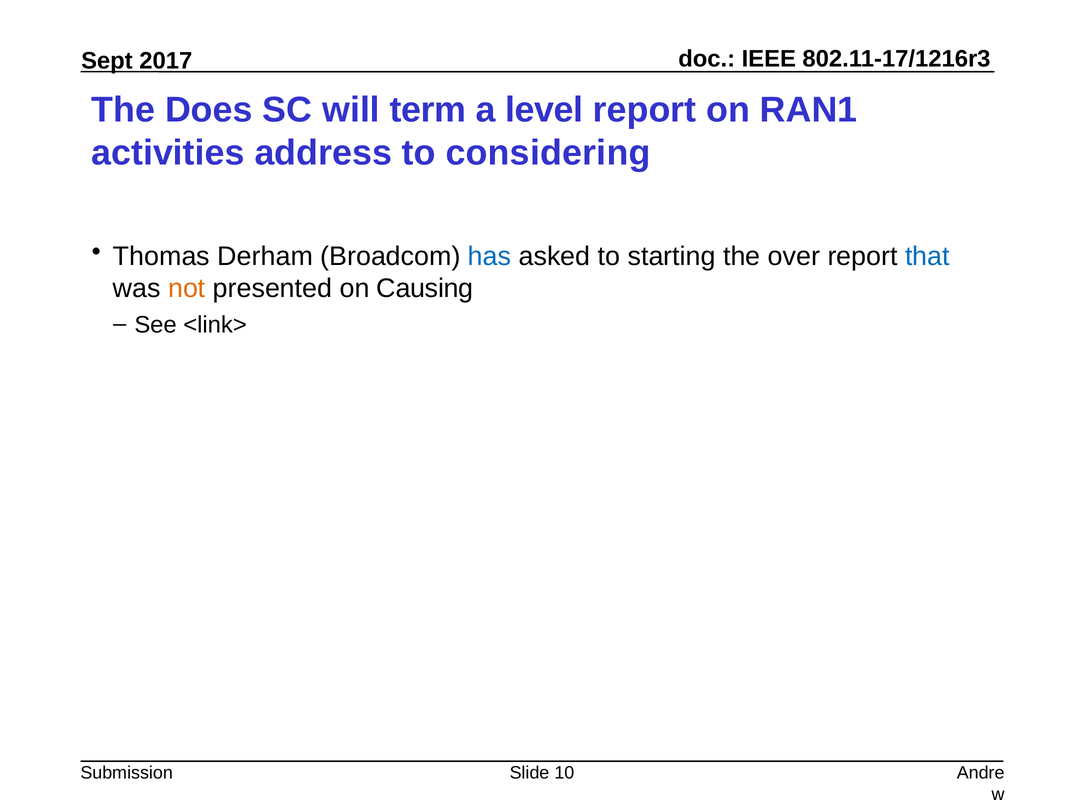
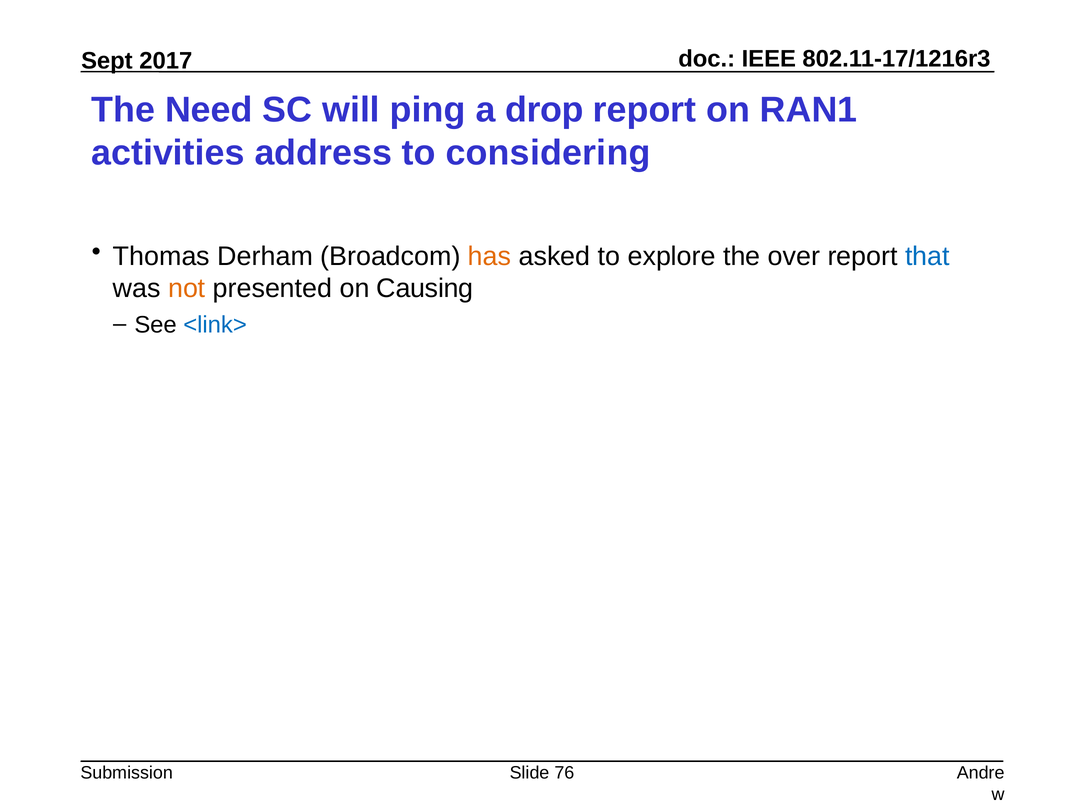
Does: Does -> Need (209, 110)
term: term -> ping (428, 110)
level: level -> drop (544, 110)
has colour: blue -> orange (490, 256)
starting: starting -> explore (672, 256)
<link> colour: black -> blue (215, 325)
10: 10 -> 76 (564, 773)
